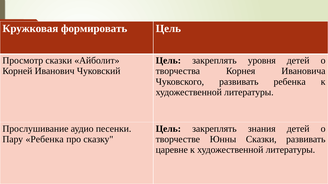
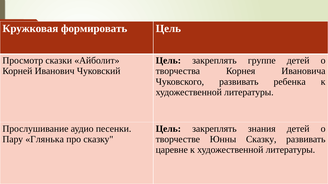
уровня: уровня -> группе (262, 61)
Пару Ребенка: Ребенка -> Глянька (45, 140)
Юнны Сказки: Сказки -> Сказку (261, 140)
